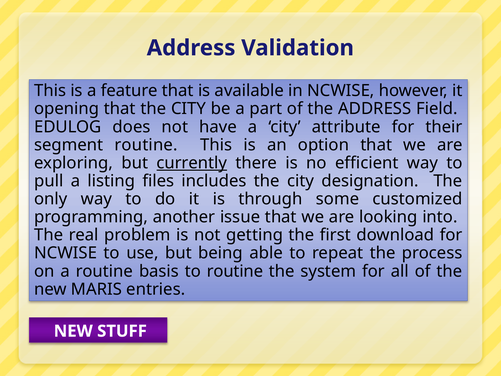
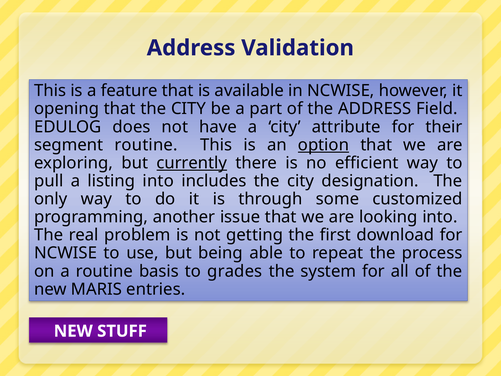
option underline: none -> present (323, 145)
listing files: files -> into (158, 181)
to routine: routine -> grades (235, 271)
